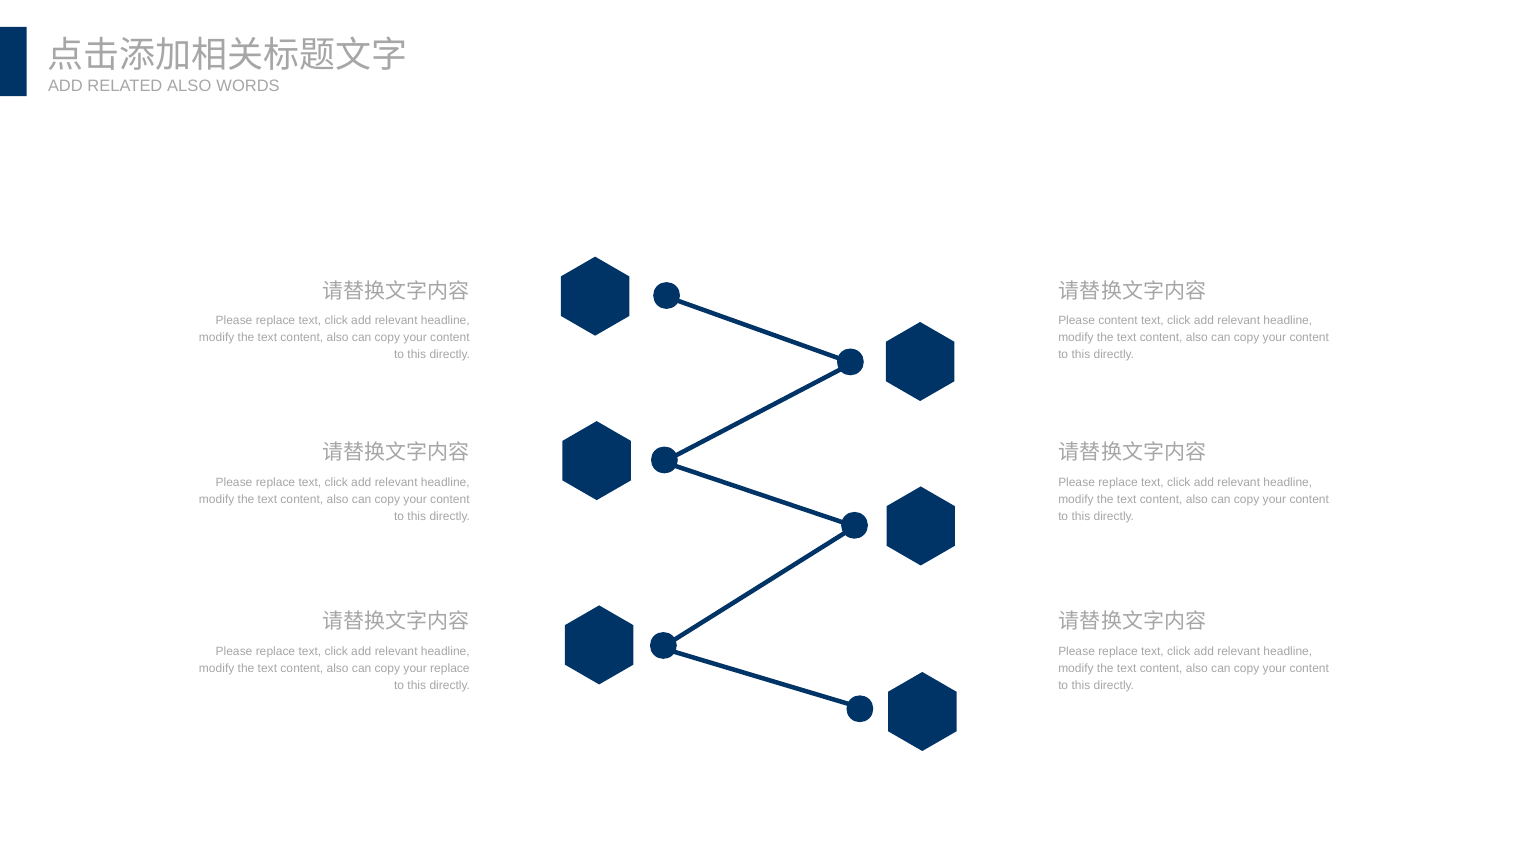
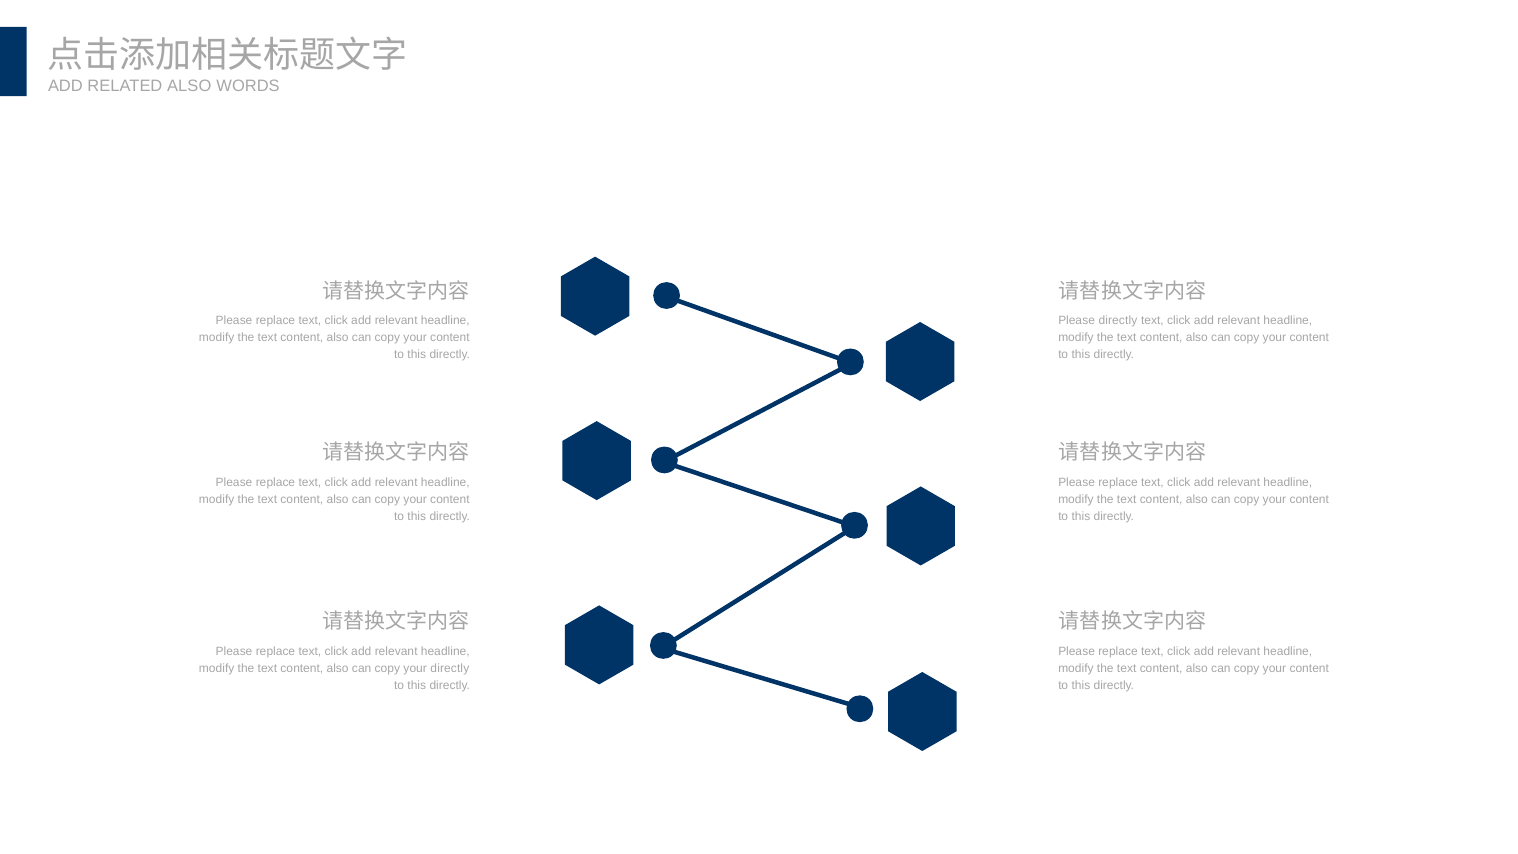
Please content: content -> directly (1118, 321)
your replace: replace -> directly (450, 668)
